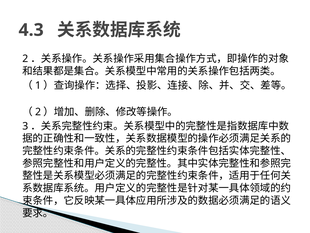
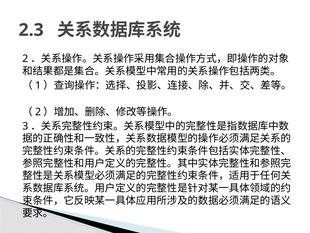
4.3: 4.3 -> 2.3 (31, 30)
